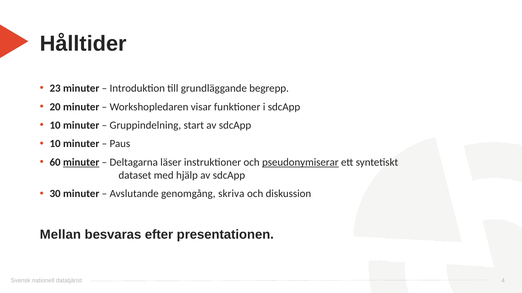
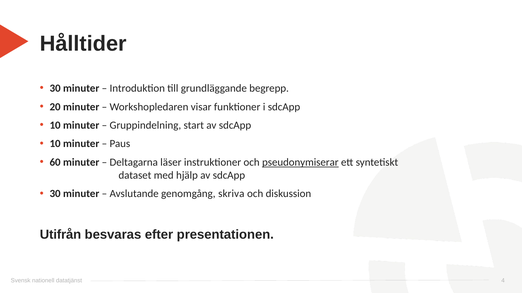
23: 23 -> 30 (55, 88)
minuter underline: present -> none (81, 163)
Mellan: Mellan -> Utifrån (60, 235)
